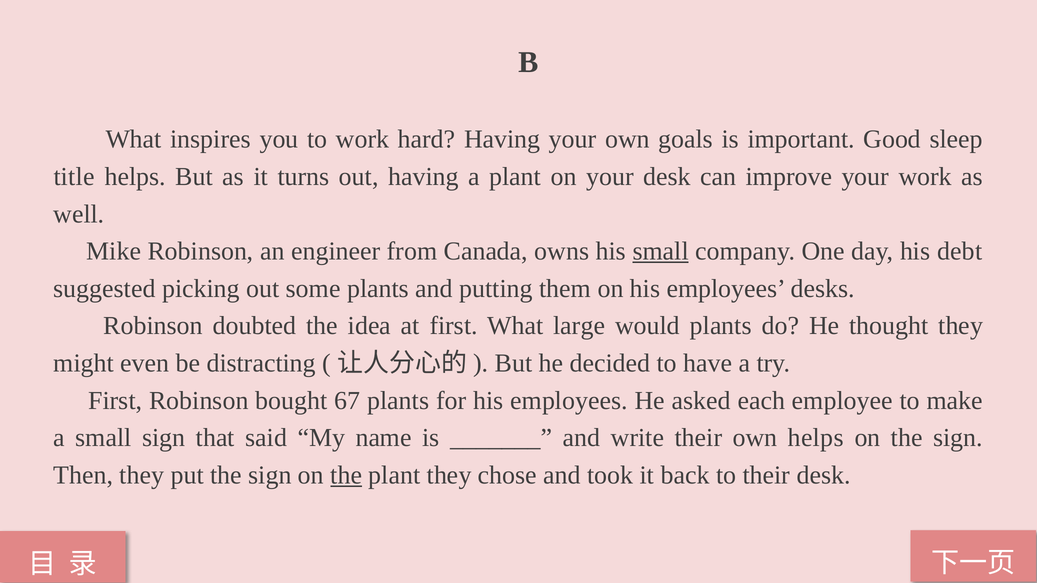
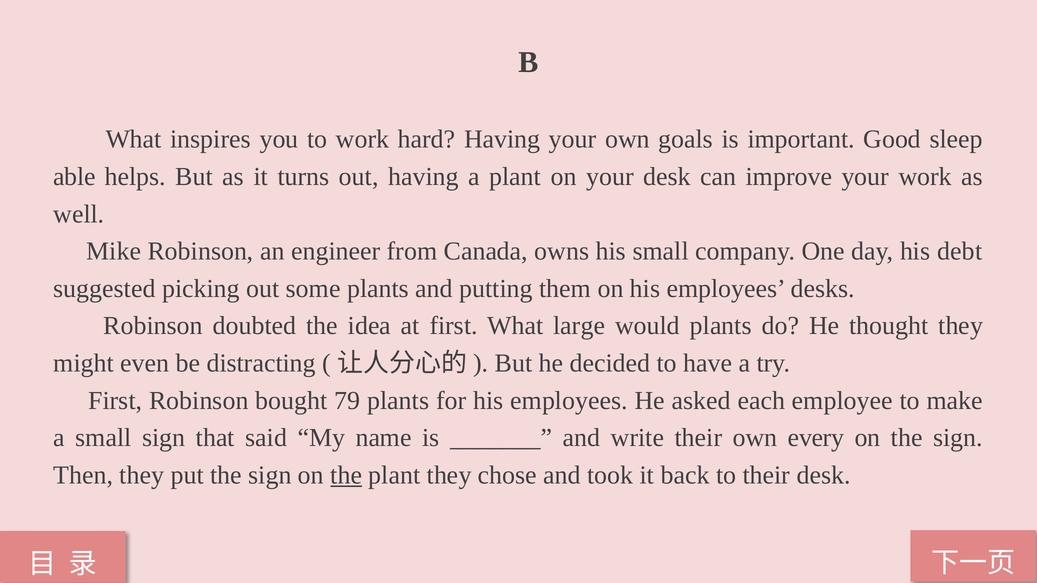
title: title -> able (74, 177)
small underline: present -> none (661, 251)
67: 67 -> 79 (347, 401)
own helps: helps -> every (816, 438)
